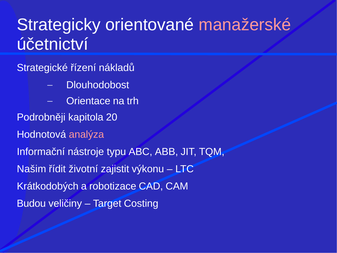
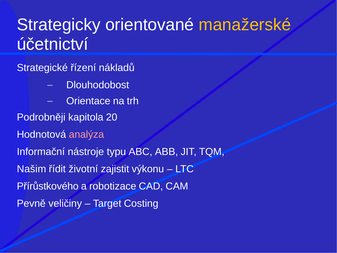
manažerské colour: pink -> yellow (245, 25)
Krátkodobých: Krátkodobých -> Přírůstkového (48, 186)
Budou: Budou -> Pevně (31, 203)
